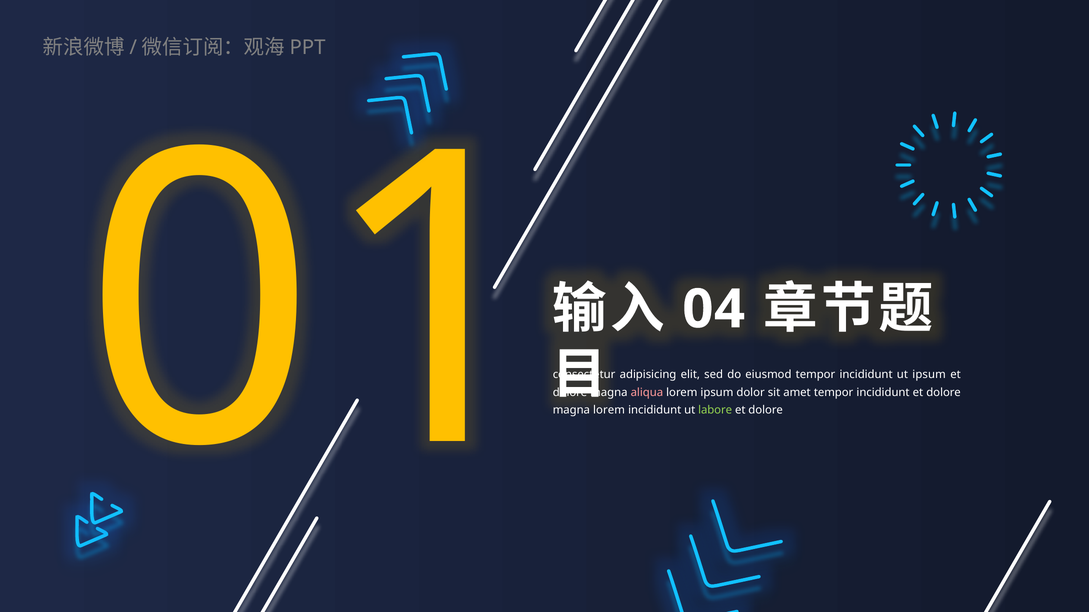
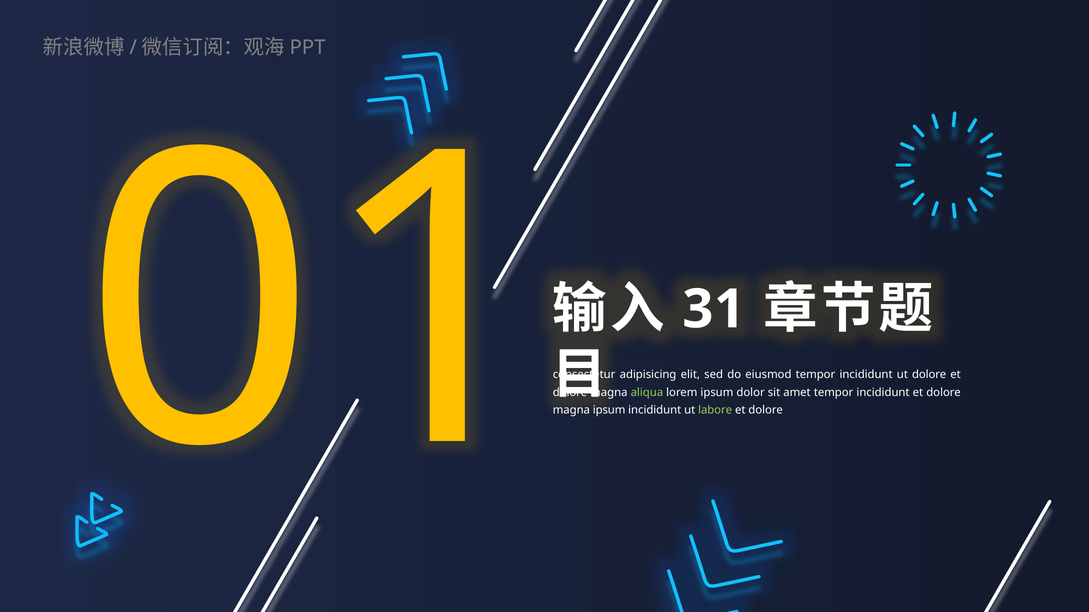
04: 04 -> 31 (714, 310)
ut ipsum: ipsum -> dolore (929, 375)
aliqua colour: pink -> light green (647, 393)
magna lorem: lorem -> ipsum (609, 410)
